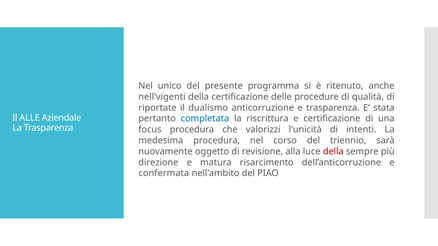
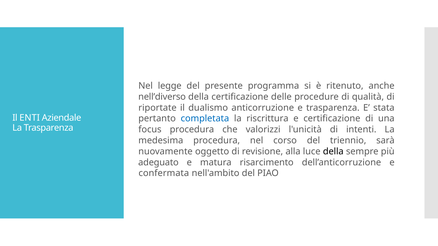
unico: unico -> legge (170, 86)
nell’vigenti: nell’vigenti -> nell’diverso (162, 97)
ALLE: ALLE -> ENTI (30, 118)
della colour: red -> black (333, 152)
direzione: direzione -> adeguato (158, 163)
